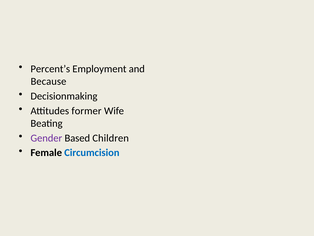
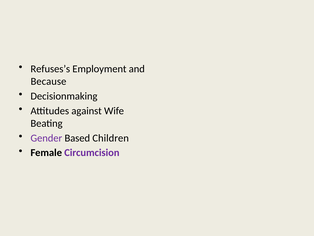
Percent’s: Percent’s -> Refuses’s (50, 69)
former: former -> against (87, 111)
Circumcision colour: blue -> purple (92, 152)
